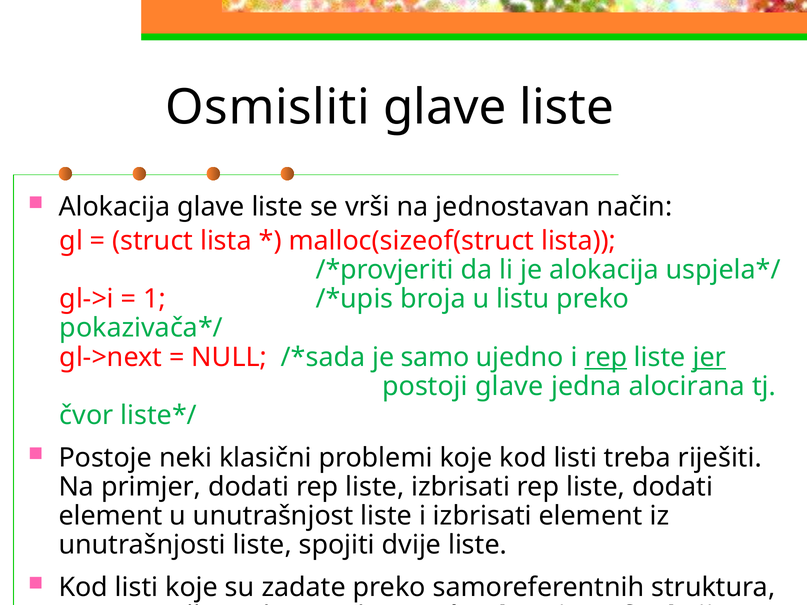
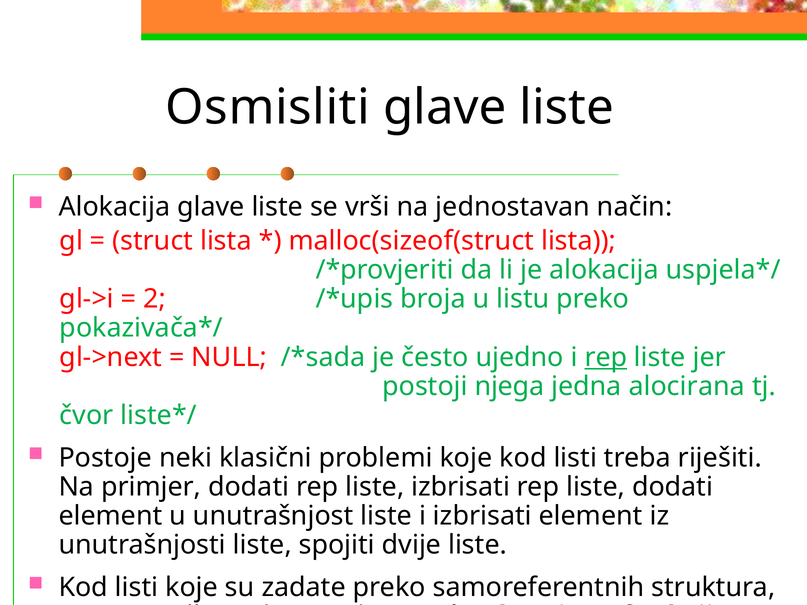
1: 1 -> 2 (155, 299)
samo: samo -> često (435, 357)
jer underline: present -> none (709, 357)
postoji glave: glave -> njega (510, 386)
